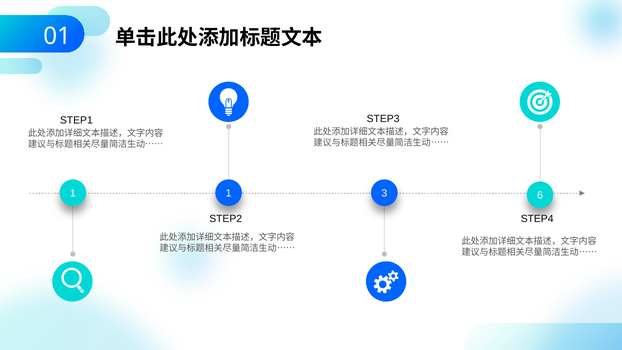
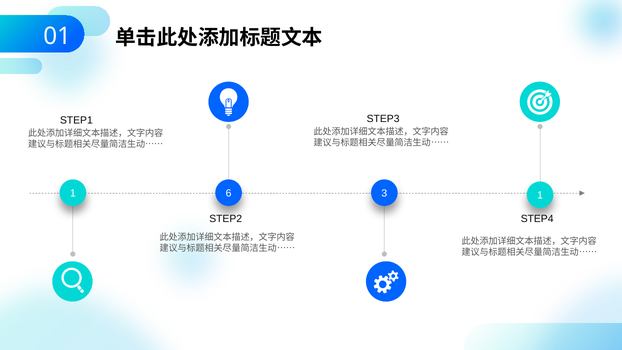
1 1: 1 -> 6 (229, 193)
3 6: 6 -> 1 (540, 195)
